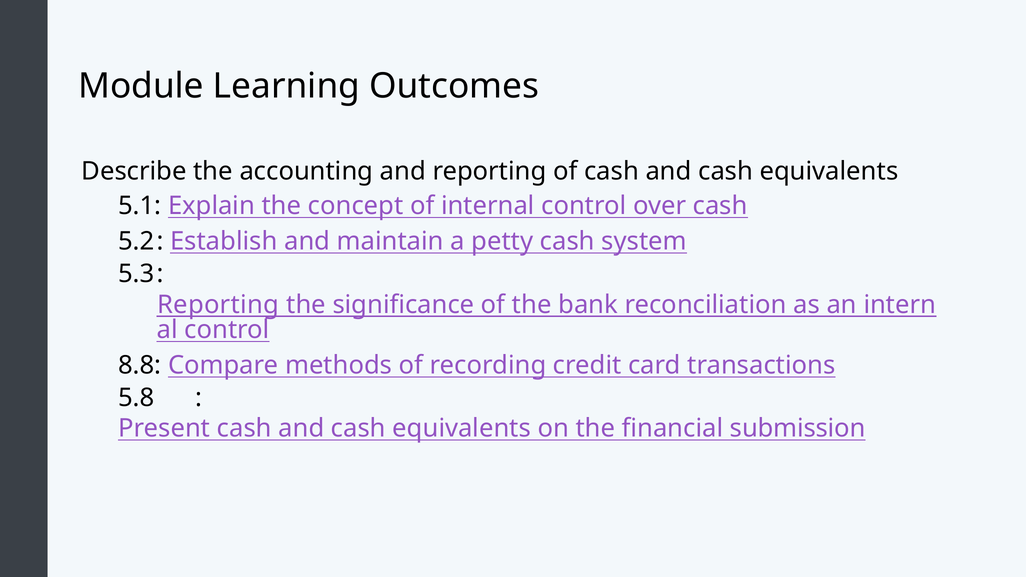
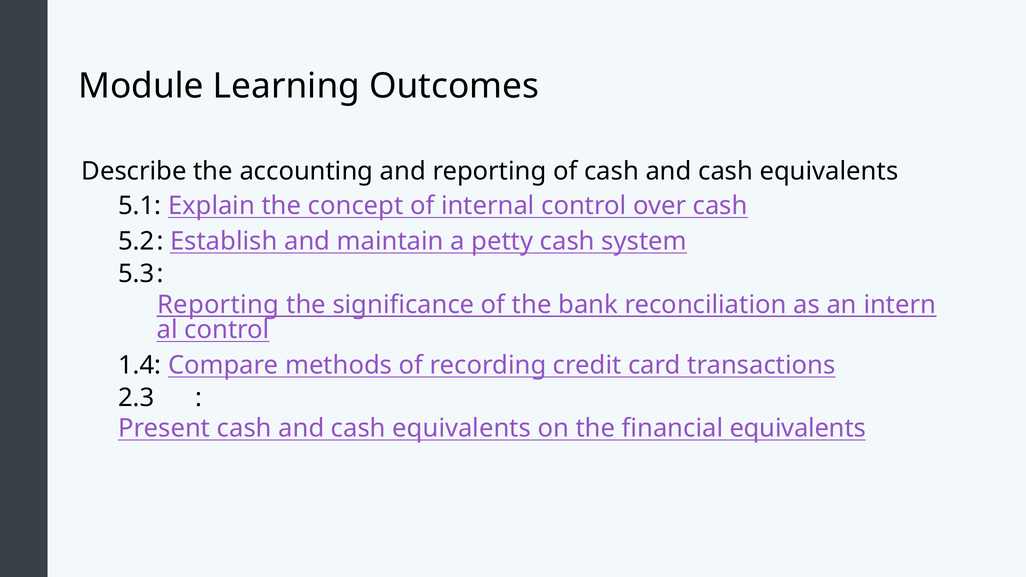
8.8: 8.8 -> 1.4 (140, 365)
5.8: 5.8 -> 2.3 (136, 398)
financial submission: submission -> equivalents (798, 429)
